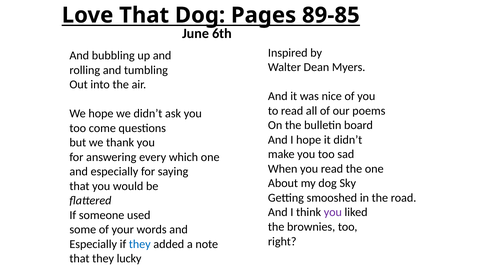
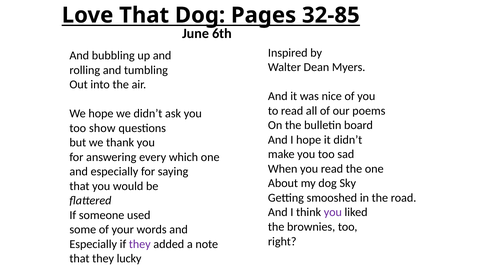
89-85: 89-85 -> 32-85 (331, 15)
come: come -> show (102, 128)
they colour: blue -> purple (140, 244)
